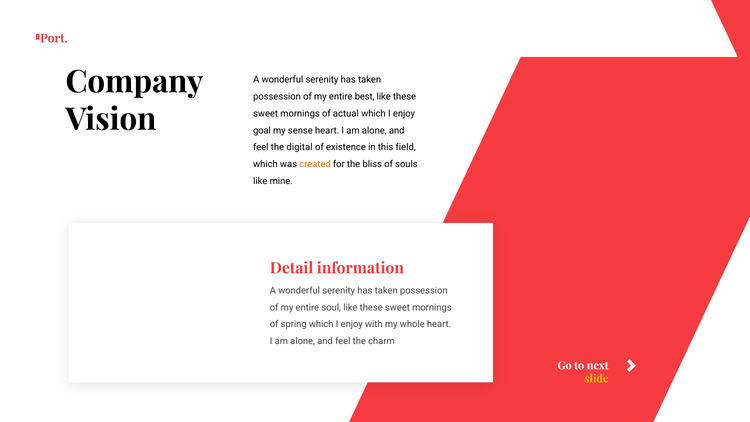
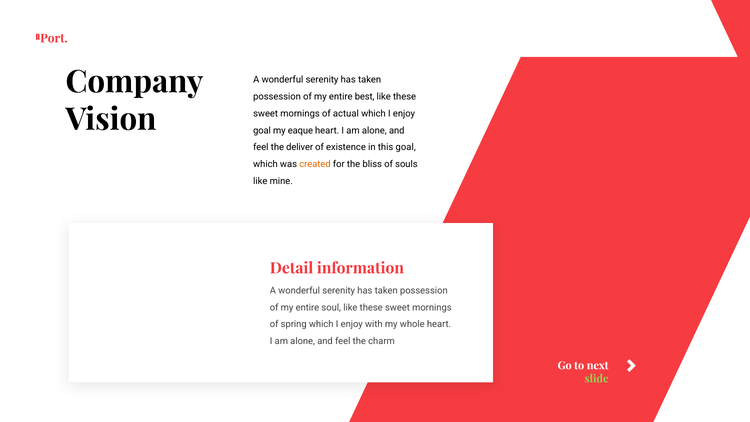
sense: sense -> eaque (300, 130)
digital: digital -> deliver (300, 147)
this field: field -> goal (406, 147)
slide colour: yellow -> light green (597, 379)
